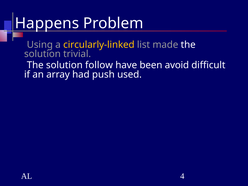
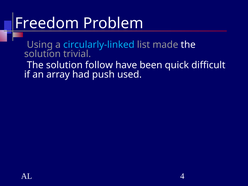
Happens: Happens -> Freedom (47, 23)
circularly-linked colour: yellow -> light blue (99, 45)
avoid: avoid -> quick (177, 65)
